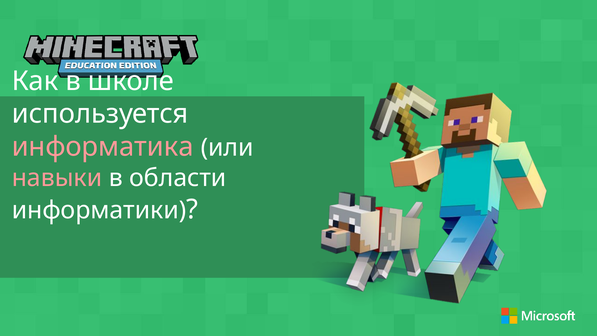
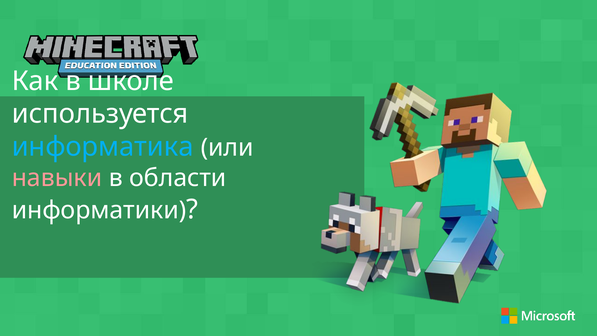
информатика colour: pink -> light blue (103, 147)
